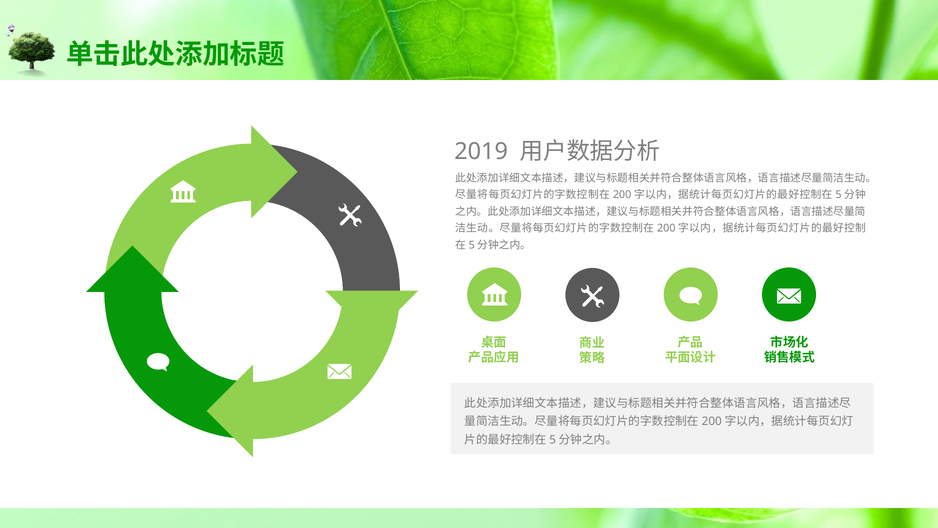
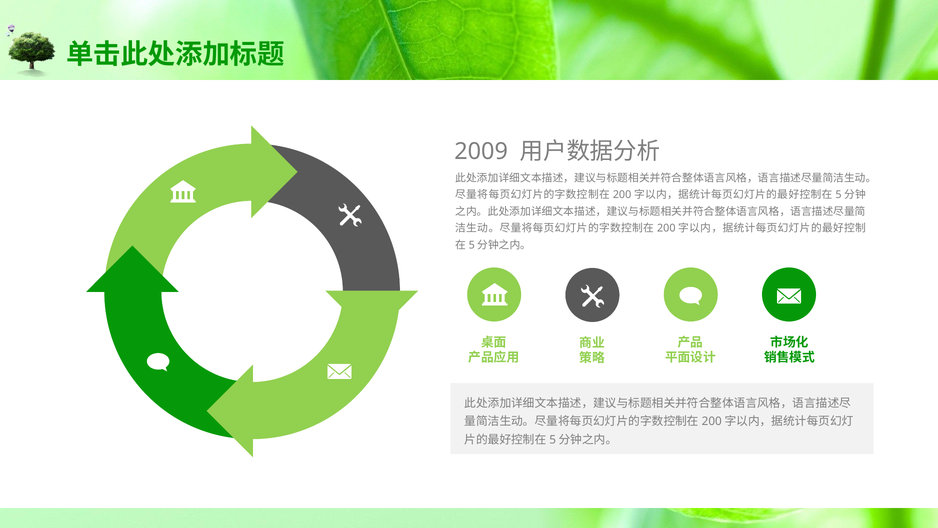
2019: 2019 -> 2009 (481, 151)
